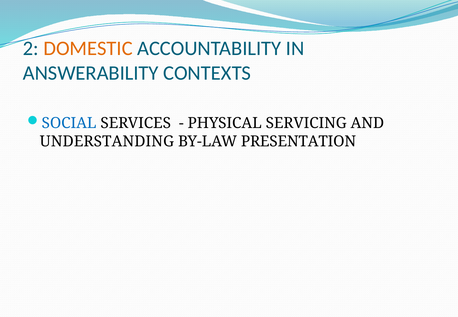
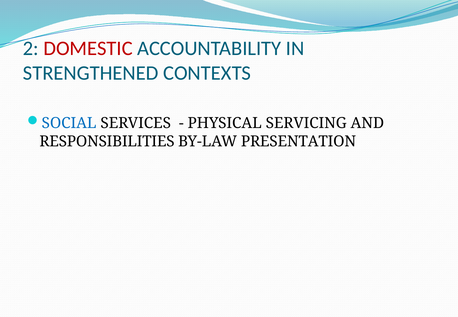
DOMESTIC colour: orange -> red (88, 48)
ANSWERABILITY: ANSWERABILITY -> STRENGTHENED (91, 73)
UNDERSTANDING: UNDERSTANDING -> RESPONSIBILITIES (107, 141)
